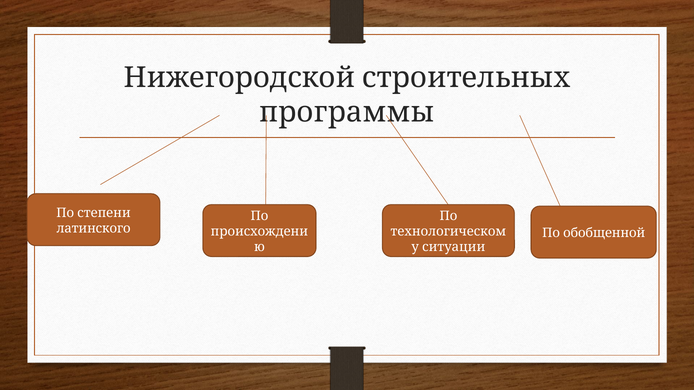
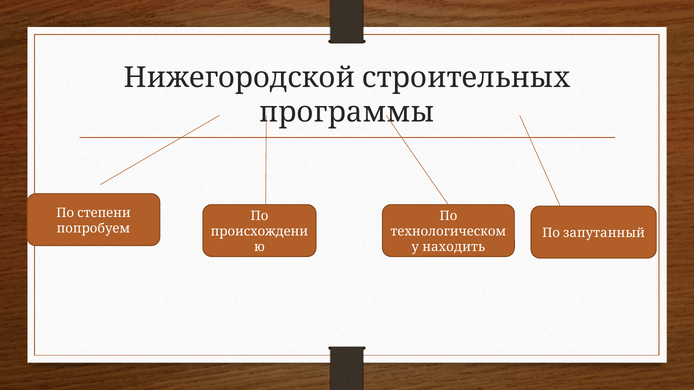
латинского: латинского -> попробуем (93, 229)
обобщенной: обобщенной -> запутанный (604, 233)
ситуации: ситуации -> находить (454, 247)
